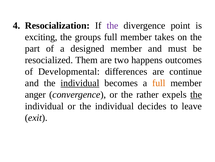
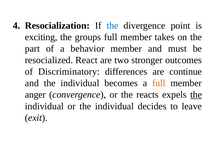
the colour: purple -> blue (113, 25)
designed: designed -> behavior (87, 48)
Them: Them -> React (86, 60)
happens: happens -> stronger (147, 60)
Developmental: Developmental -> Discriminatory (69, 71)
individual underline: present -> none (80, 83)
rather: rather -> reacts (148, 94)
